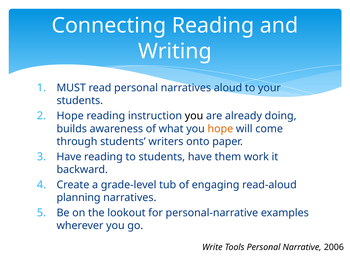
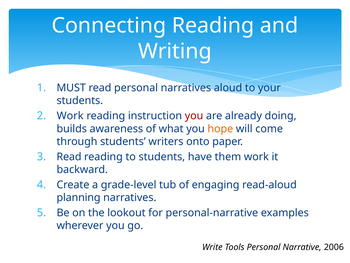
Hope: Hope -> Work (70, 116)
you colour: black -> red (194, 116)
Have: Have -> Read (69, 156)
